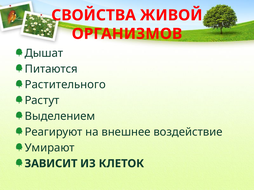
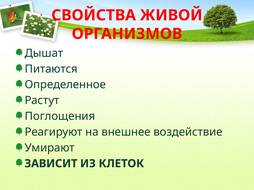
Растительного: Растительного -> Определенное (65, 85)
Выделением: Выделением -> Поглощения (60, 117)
